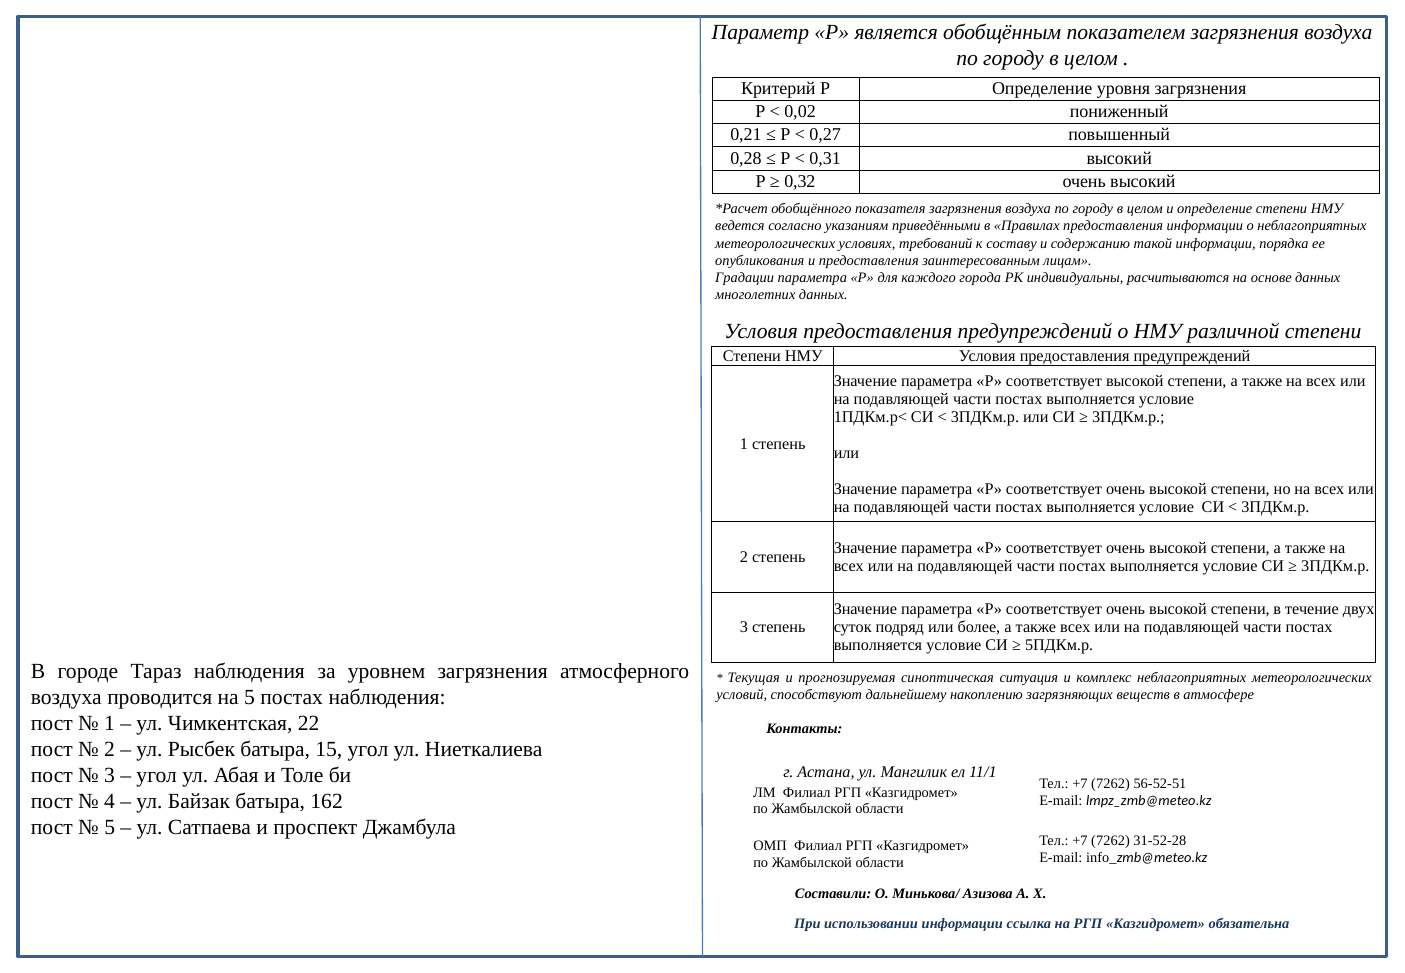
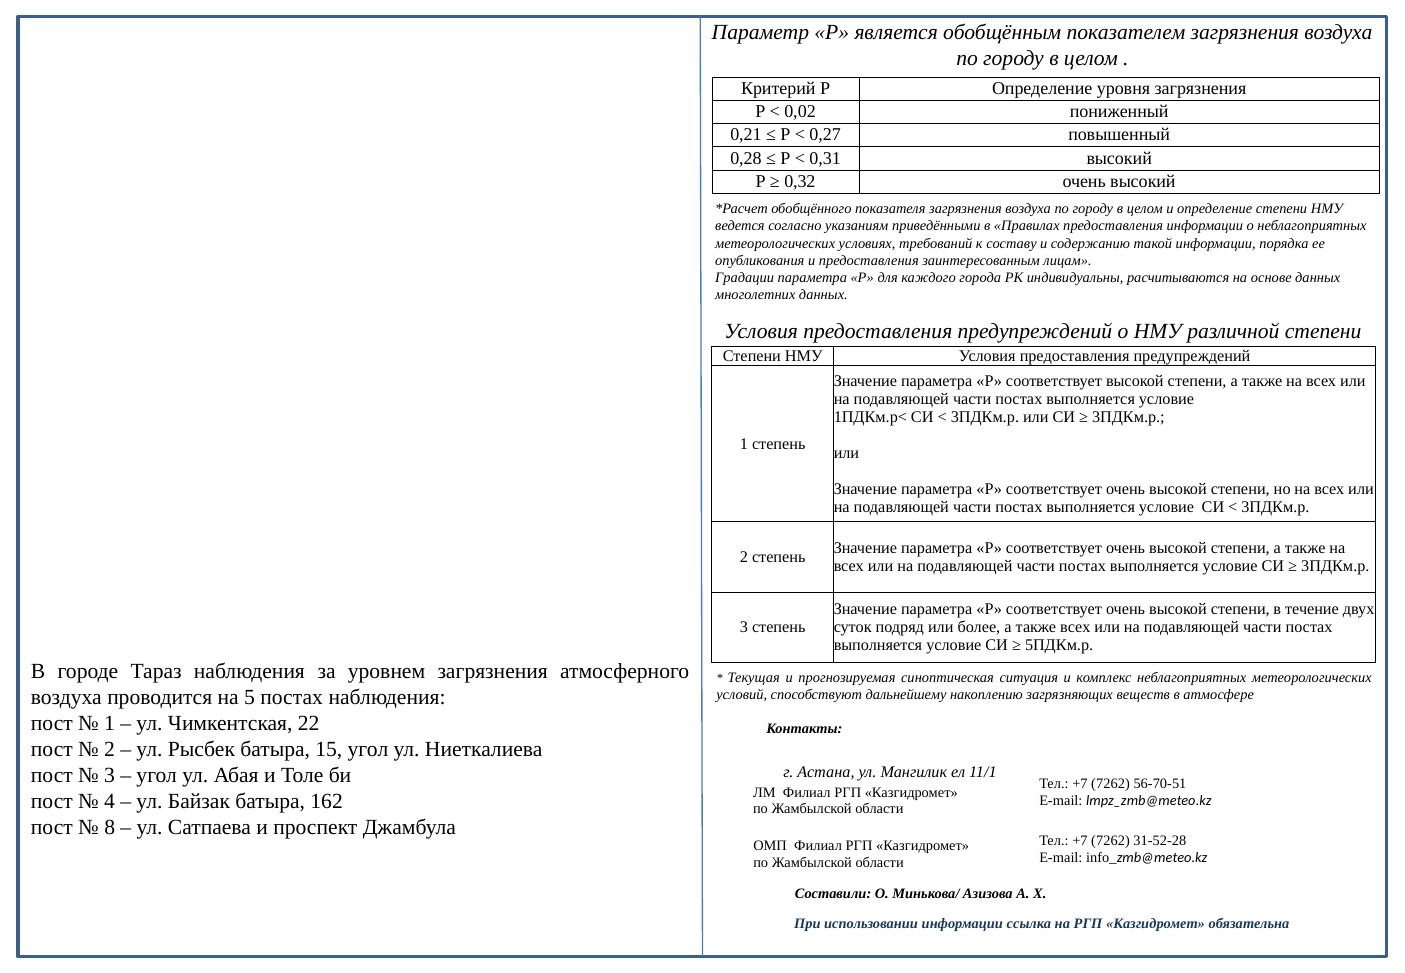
56-52-51: 56-52-51 -> 56-70-51 (1160, 783)
5: 5 -> 8 (110, 827)
